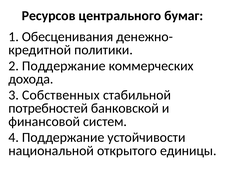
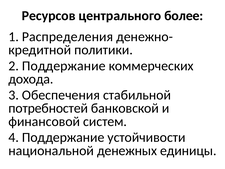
бумаг: бумаг -> более (184, 16)
Обесценивания: Обесценивания -> Распределения (68, 37)
Собственных: Собственных -> Обеспечения (61, 95)
открытого: открытого -> денежных (127, 150)
